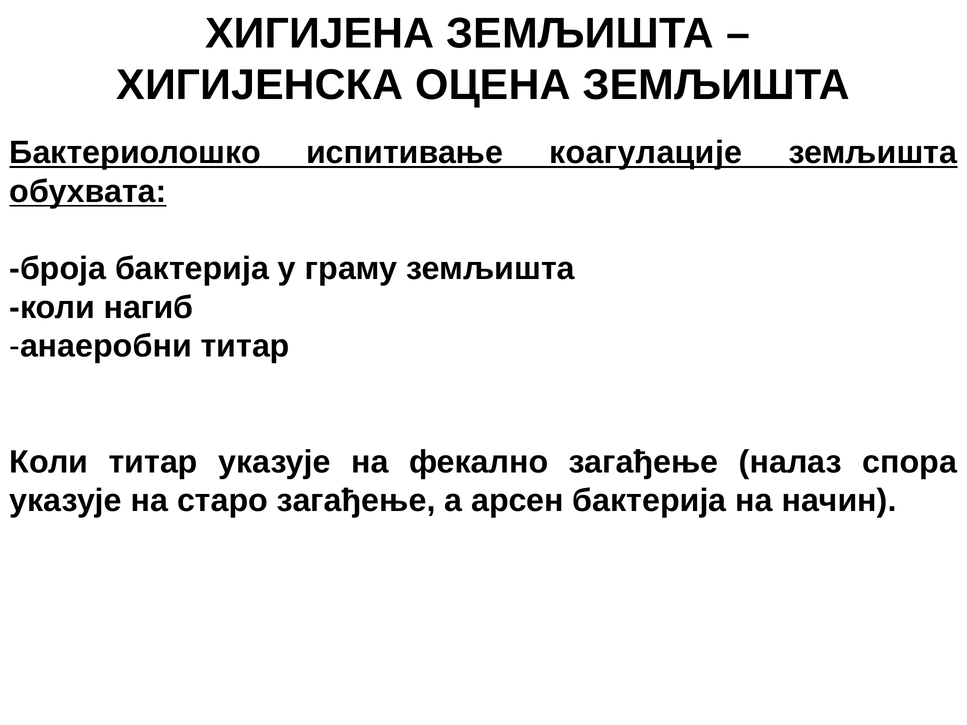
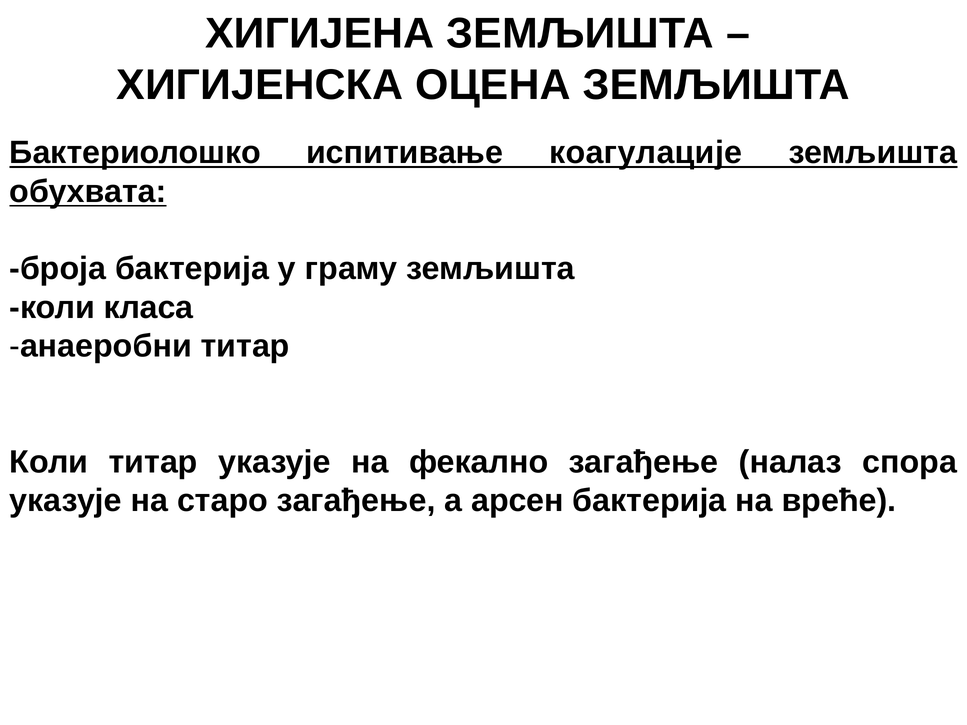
нагиб: нагиб -> класа (148, 308)
начин: начин -> вреће (839, 501)
